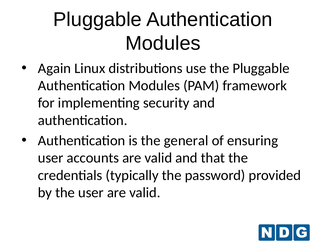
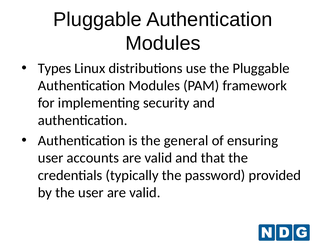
Again: Again -> Types (55, 68)
